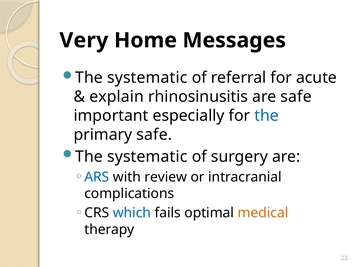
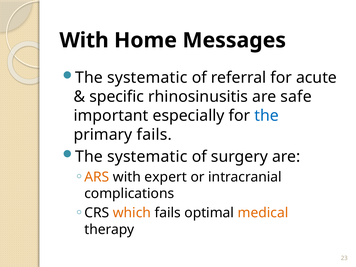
Very: Very -> With (84, 40)
explain: explain -> specific (117, 97)
primary safe: safe -> fails (154, 135)
ARS colour: blue -> orange (97, 177)
review: review -> expert (166, 177)
which colour: blue -> orange (132, 213)
